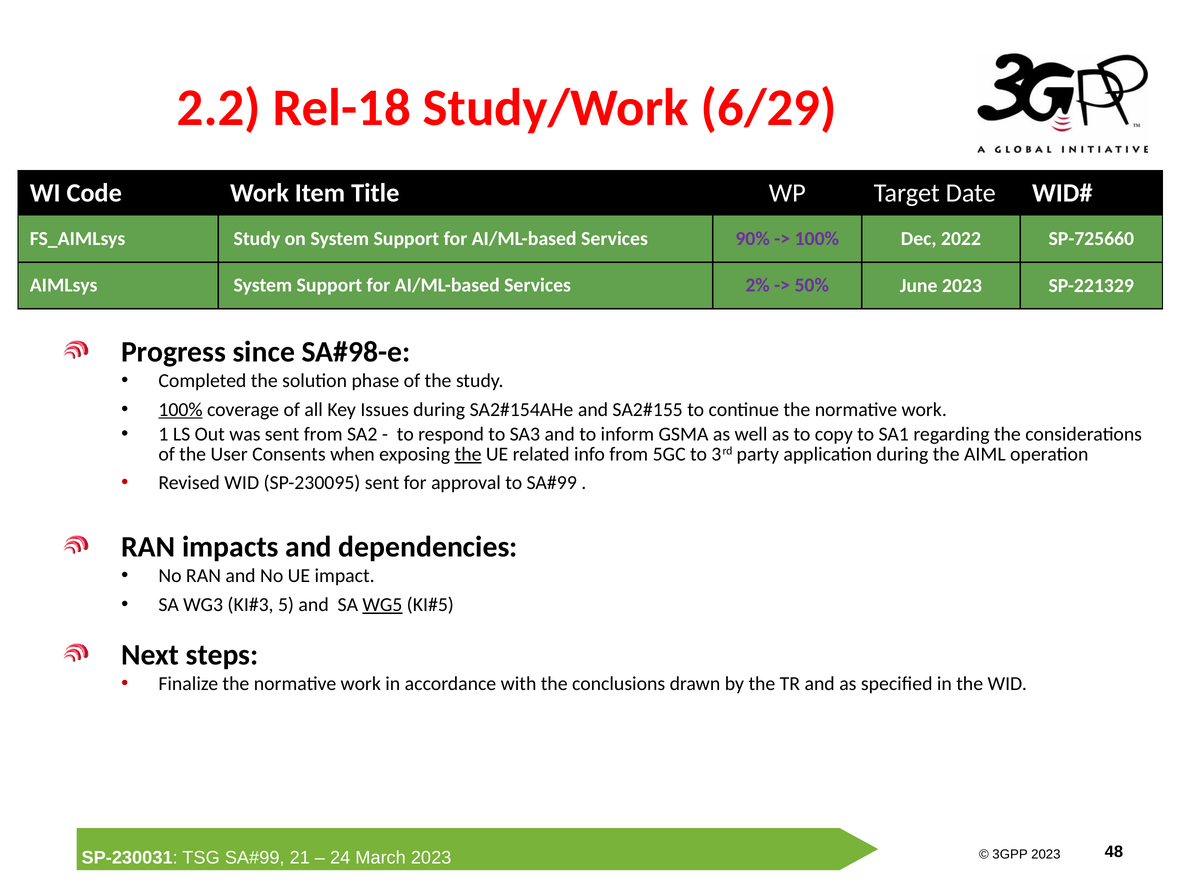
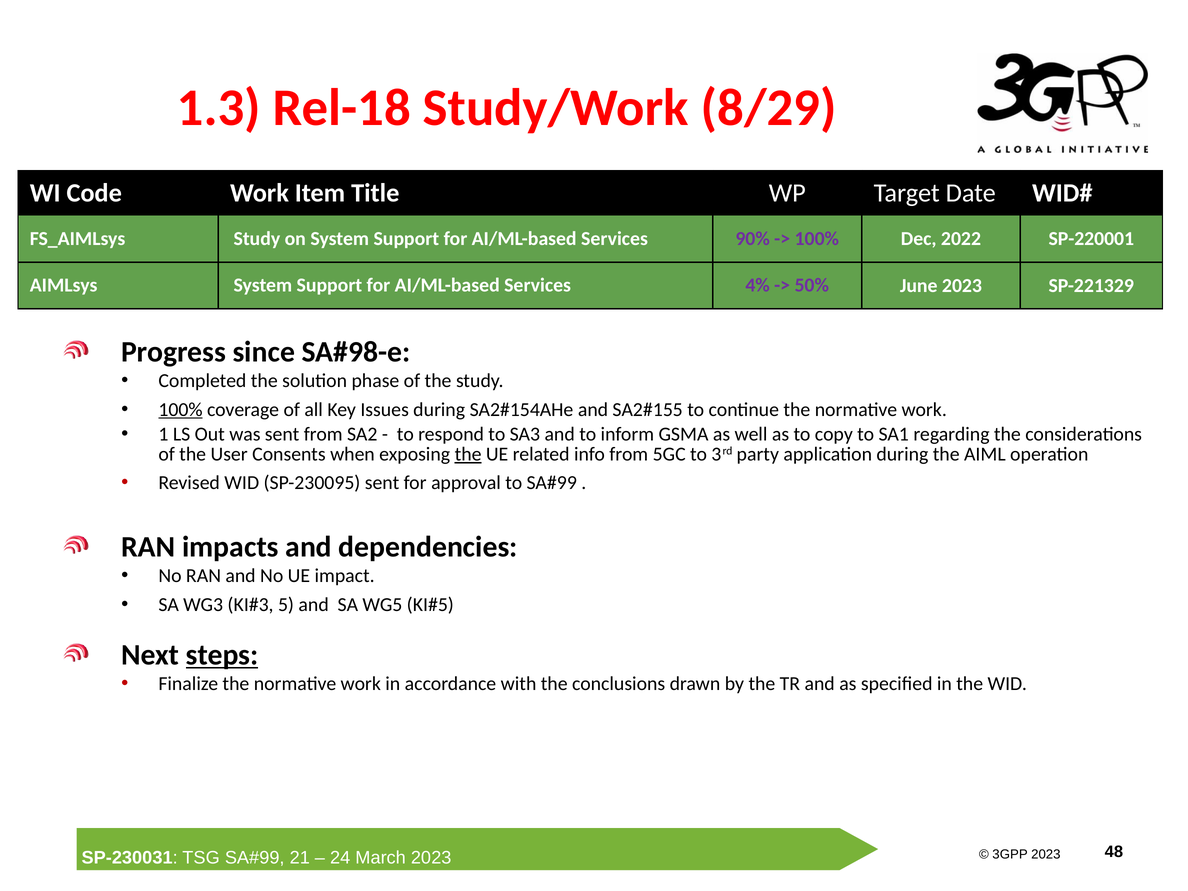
2.2: 2.2 -> 1.3 (219, 108)
6/29: 6/29 -> 8/29 (769, 108)
SP-725660: SP-725660 -> SP-220001 (1091, 239)
2%: 2% -> 4% (758, 285)
WG5 underline: present -> none (382, 605)
steps underline: none -> present (222, 655)
